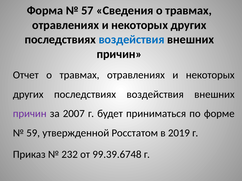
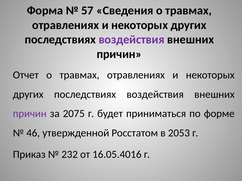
воздействия colour: blue -> purple (132, 40)
2007: 2007 -> 2075 (74, 114)
59: 59 -> 46 (33, 133)
2019: 2019 -> 2053 (179, 133)
99.39.6748: 99.39.6748 -> 16.05.4016 (117, 155)
